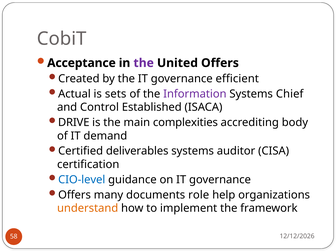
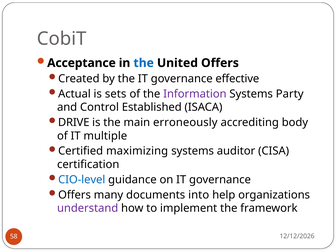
the colour: purple -> blue (144, 63)
efficient: efficient -> effective (237, 79)
Chief: Chief -> Party (290, 94)
complexities: complexities -> erroneously (185, 122)
demand: demand -> multiple (105, 136)
deliverables: deliverables -> maximizing (137, 151)
role: role -> into (199, 195)
understand colour: orange -> purple (88, 208)
